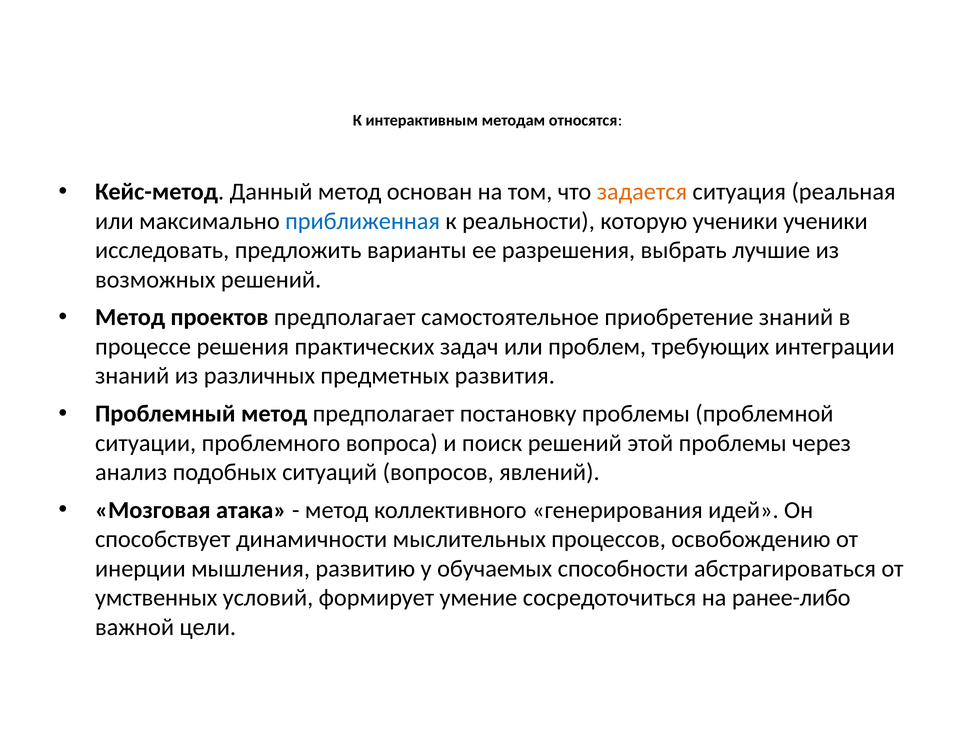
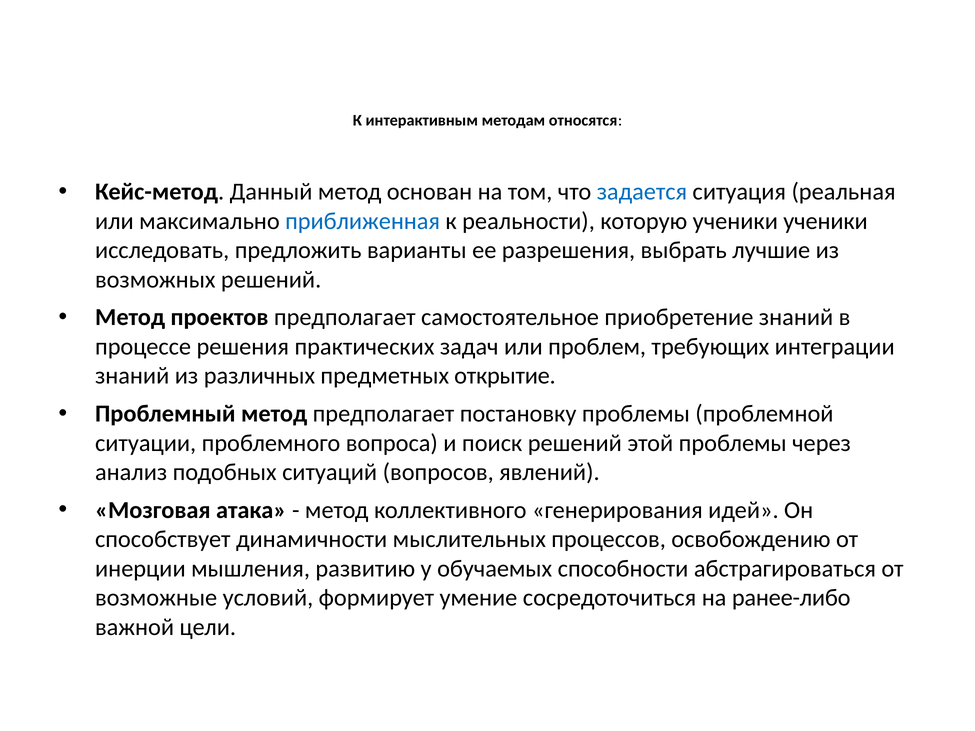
задается colour: orange -> blue (642, 192)
развития: развития -> открытие (505, 376)
умственных: умственных -> возможные (156, 598)
